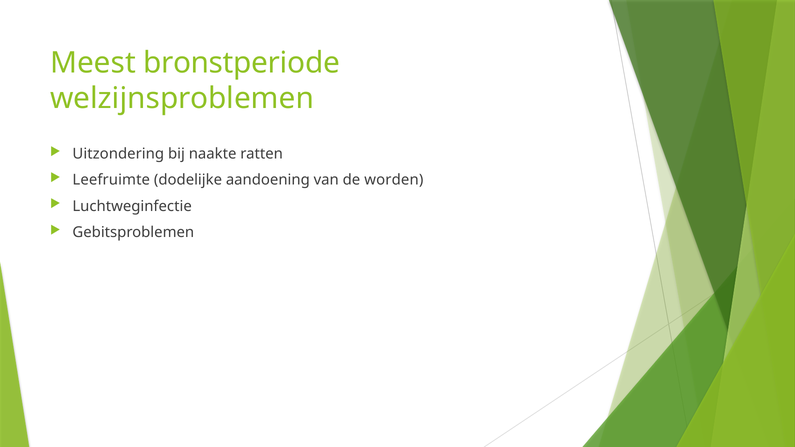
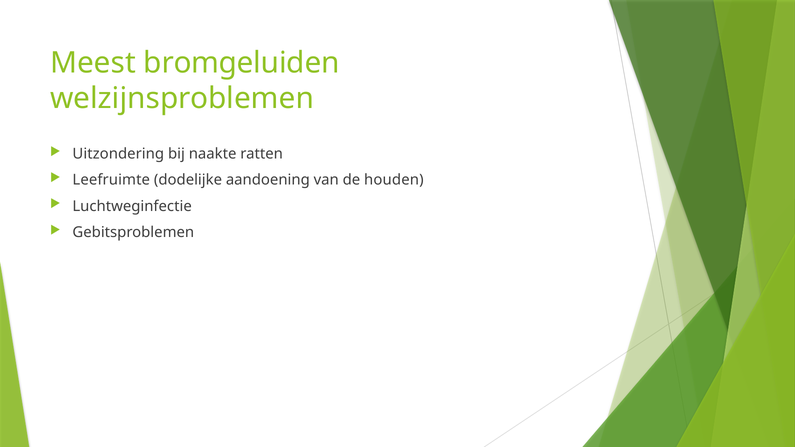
bronstperiode: bronstperiode -> bromgeluiden (241, 63)
worden: worden -> houden (394, 180)
